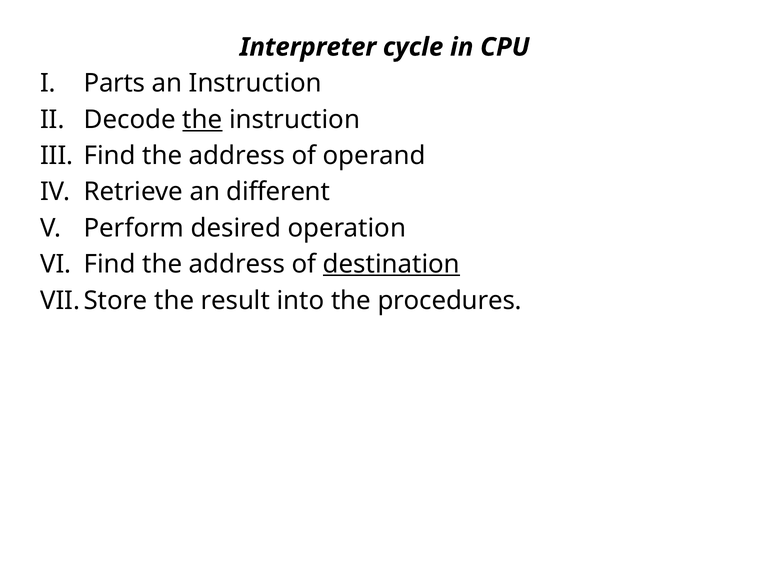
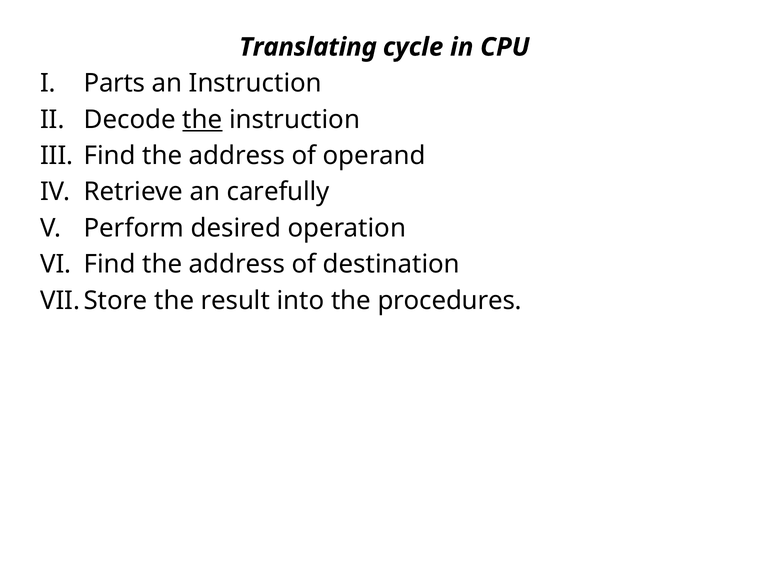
Interpreter: Interpreter -> Translating (308, 47)
different: different -> carefully (278, 192)
destination underline: present -> none (391, 264)
